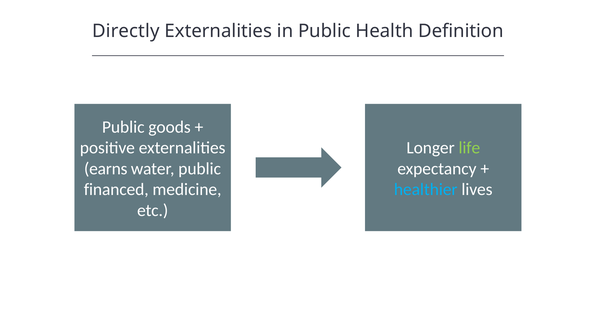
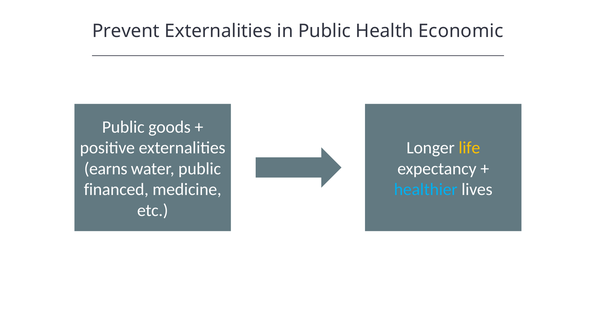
Directly: Directly -> Prevent (126, 31)
Definition: Definition -> Economic (461, 31)
life colour: light green -> yellow (469, 148)
